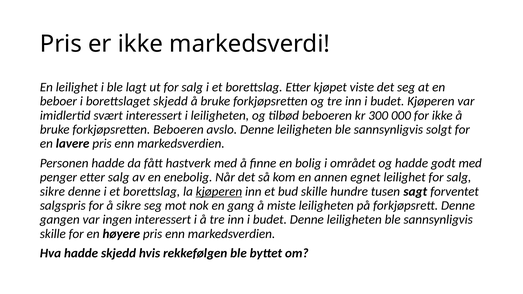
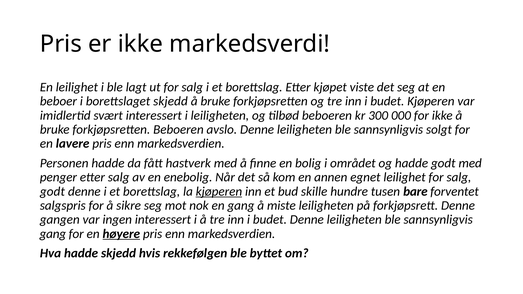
sikre: sikre -> godt (52, 192)
sagt: sagt -> bare (415, 192)
skille: skille -> gang (53, 234)
høyere underline: none -> present (121, 234)
